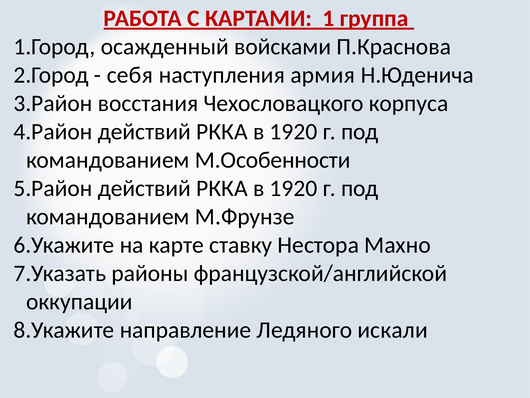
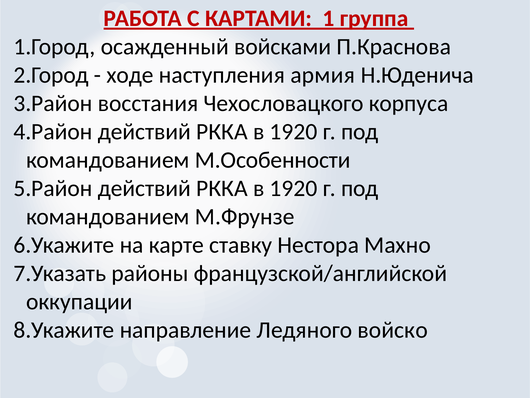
себя: себя -> ходе (130, 75)
искали: искали -> войско (393, 330)
